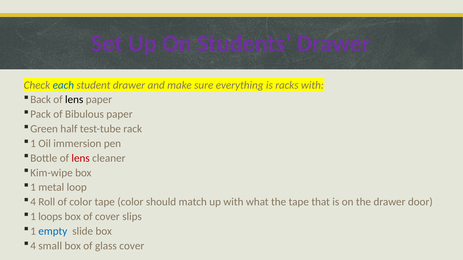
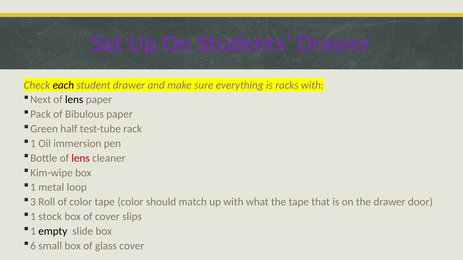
each colour: blue -> black (63, 85)
Back: Back -> Next (41, 100)
4: 4 -> 3 (33, 202)
loops: loops -> stock (50, 217)
empty colour: blue -> black (53, 231)
4: 4 -> 6 (33, 246)
